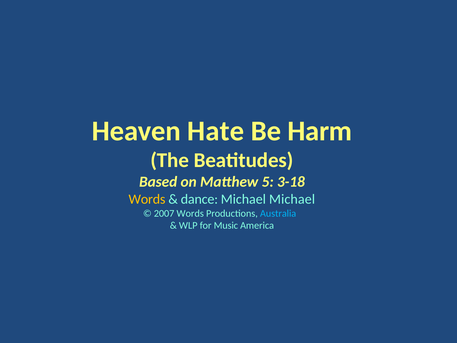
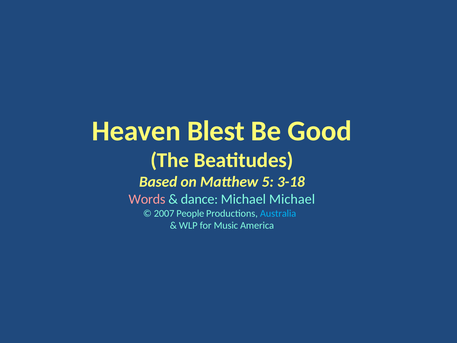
Hate: Hate -> Blest (216, 131)
Harm: Harm -> Good (320, 131)
Words colour: yellow -> pink (147, 199)
2007 Words: Words -> People (190, 213)
